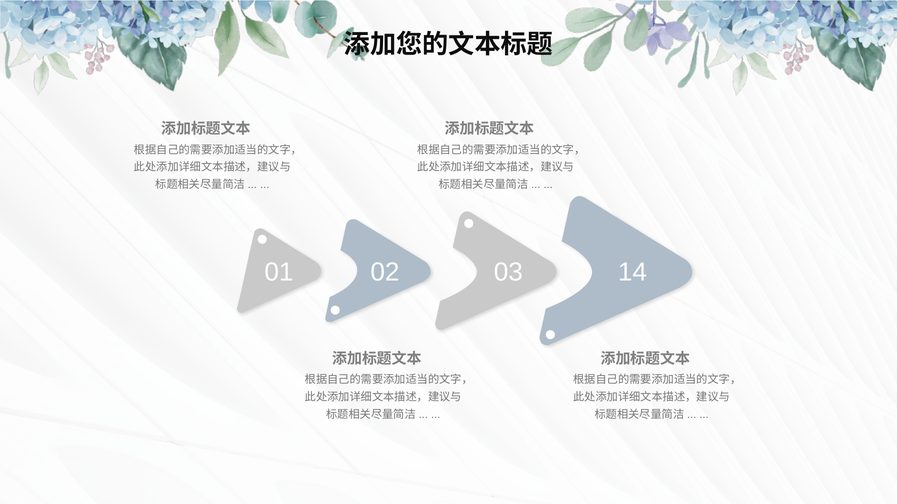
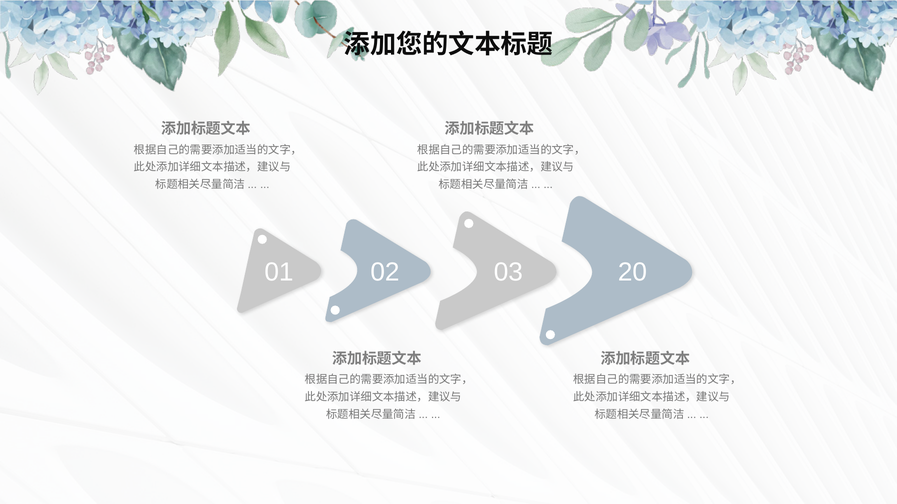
14: 14 -> 20 (632, 272)
